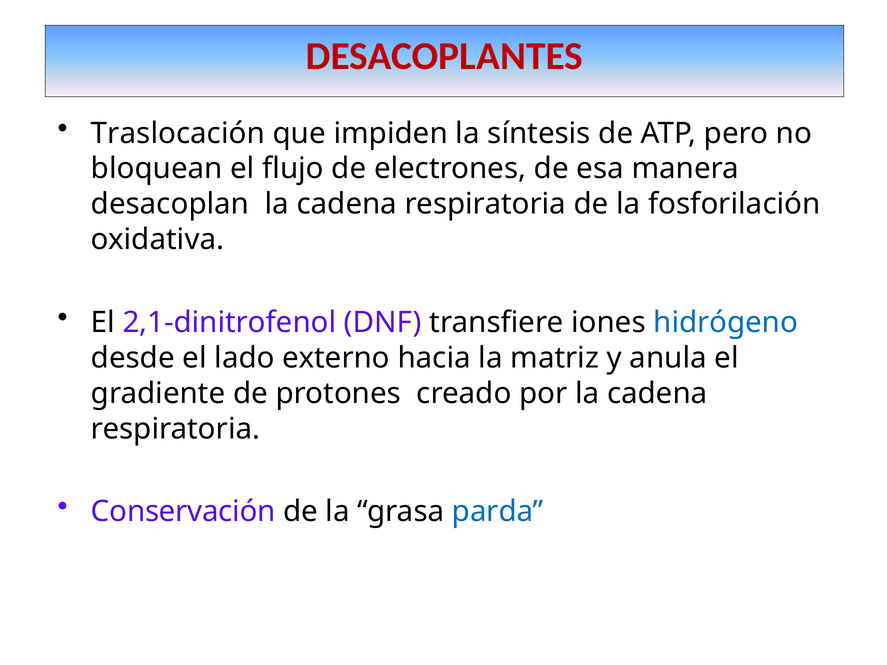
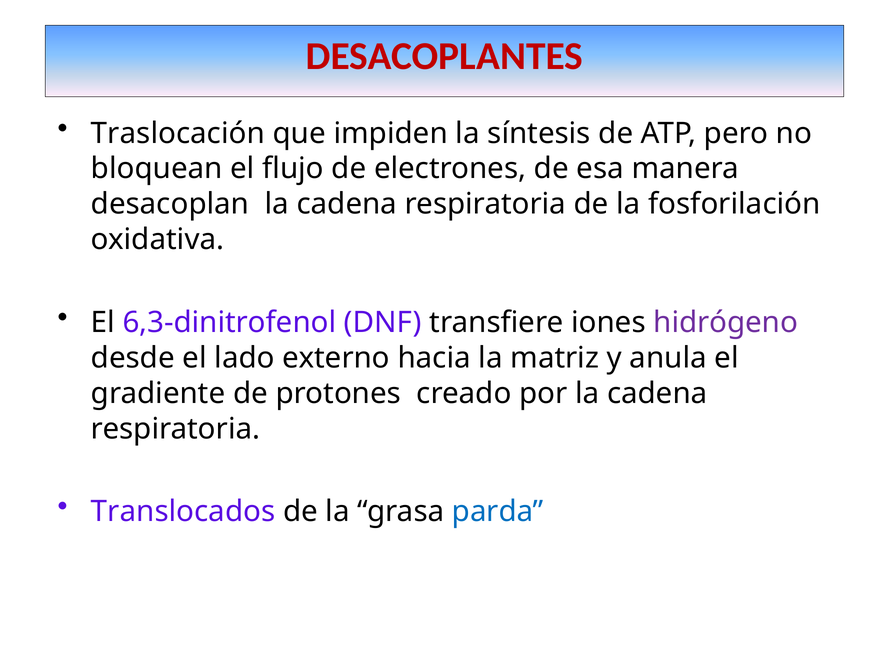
2,1-dinitrofenol: 2,1-dinitrofenol -> 6,3-dinitrofenol (229, 323)
hidrógeno colour: blue -> purple (726, 323)
Conservación: Conservación -> Translocados (183, 512)
